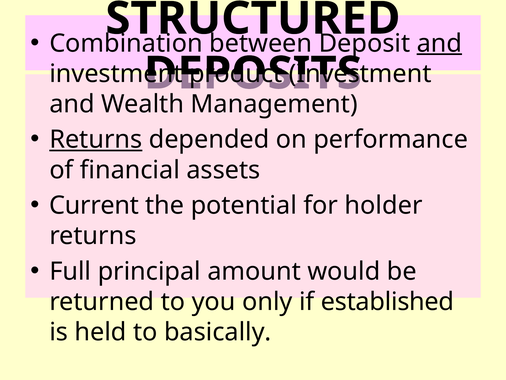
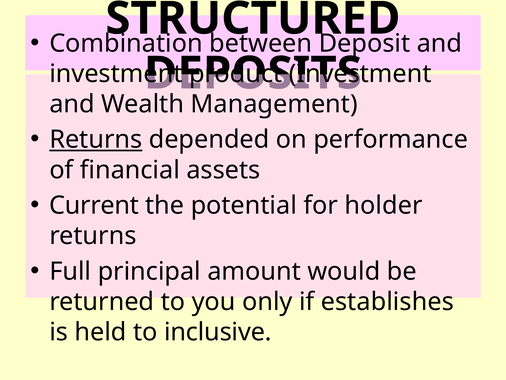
and underline: present -> none (439, 43)
established: established -> establishes (387, 301)
basically: basically -> inclusive (218, 332)
